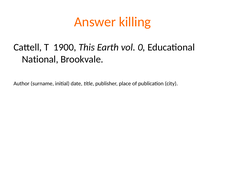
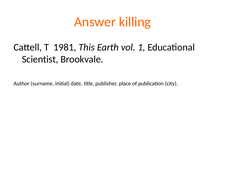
1900: 1900 -> 1981 (65, 47)
0: 0 -> 1 (141, 47)
National: National -> Scientist (40, 59)
